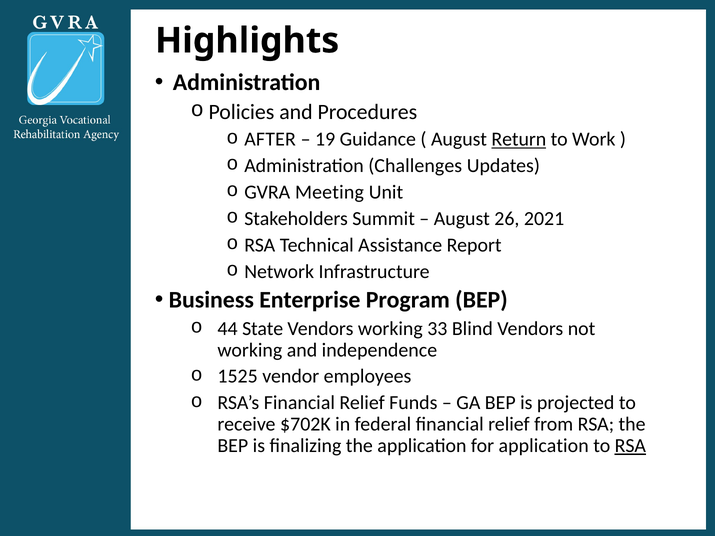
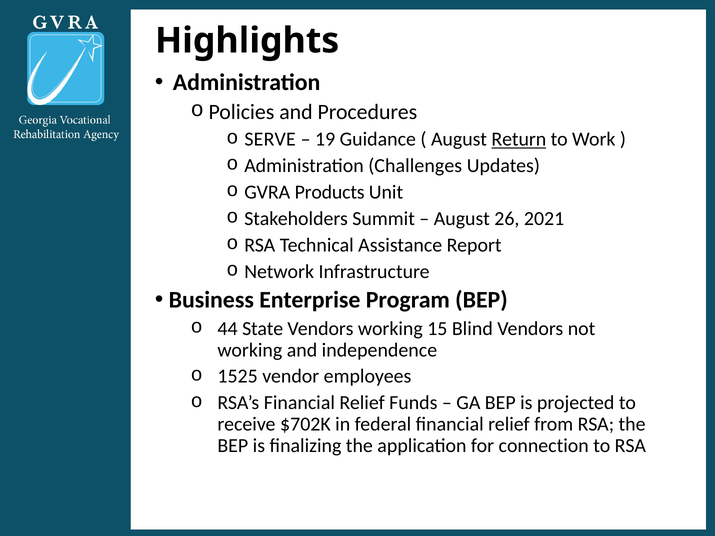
AFTER: AFTER -> SERVE (270, 139)
Meeting: Meeting -> Products (330, 192)
33: 33 -> 15 (437, 329)
for application: application -> connection (544, 446)
RSA underline: present -> none (630, 446)
